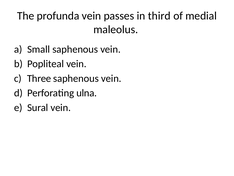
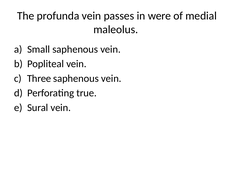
third: third -> were (159, 16)
ulna: ulna -> true (87, 93)
